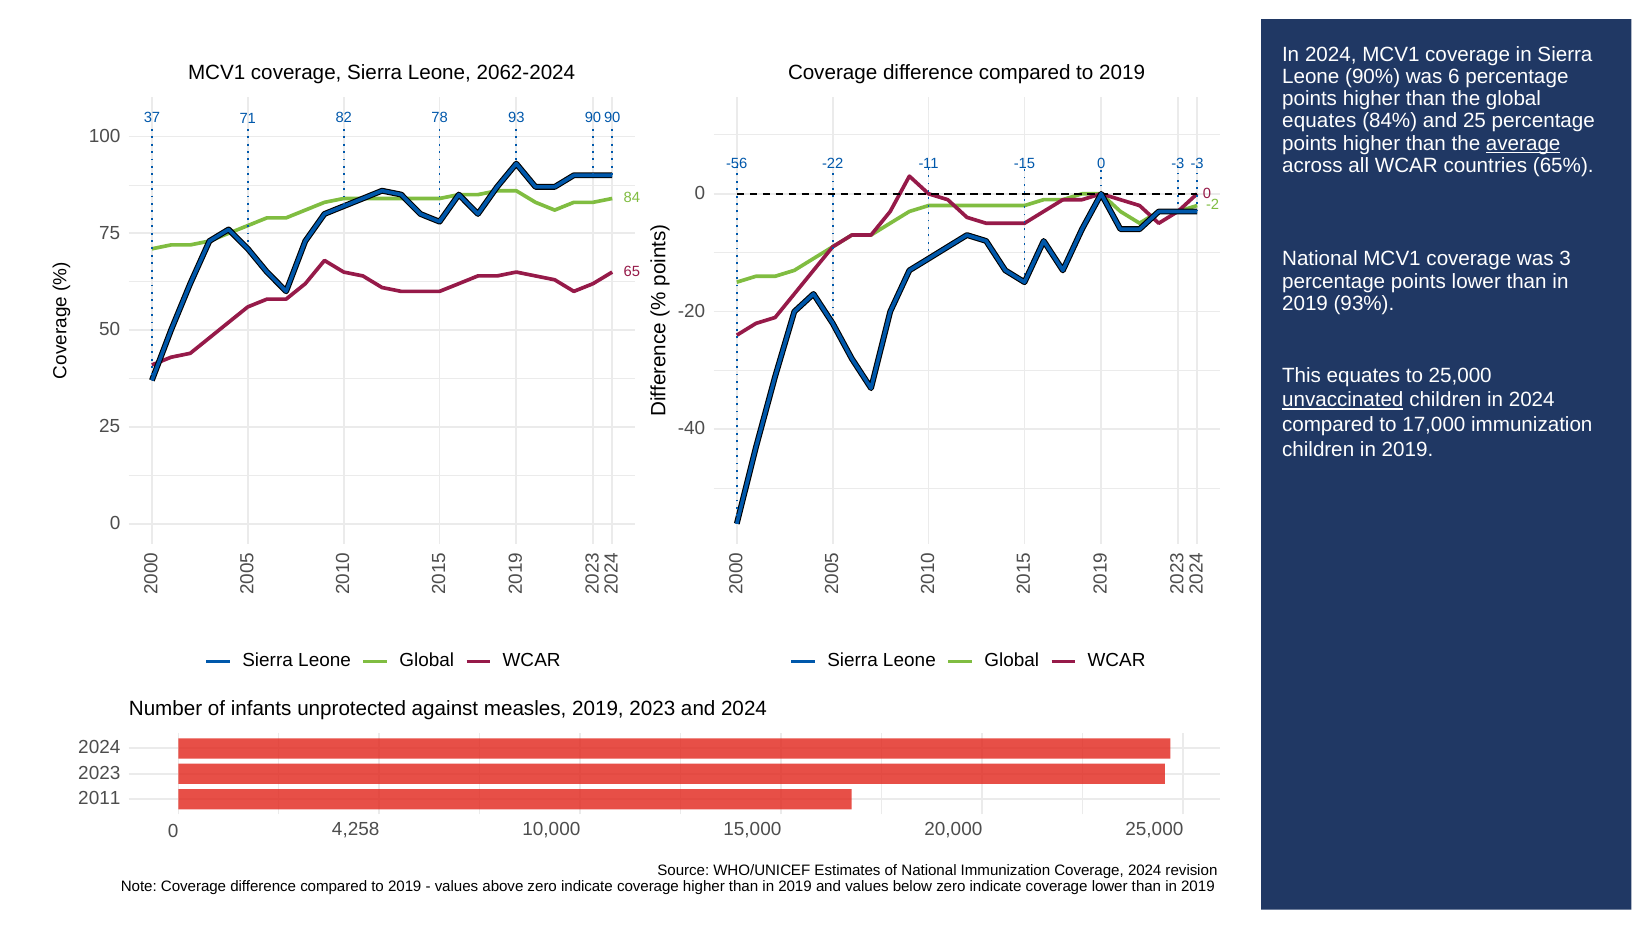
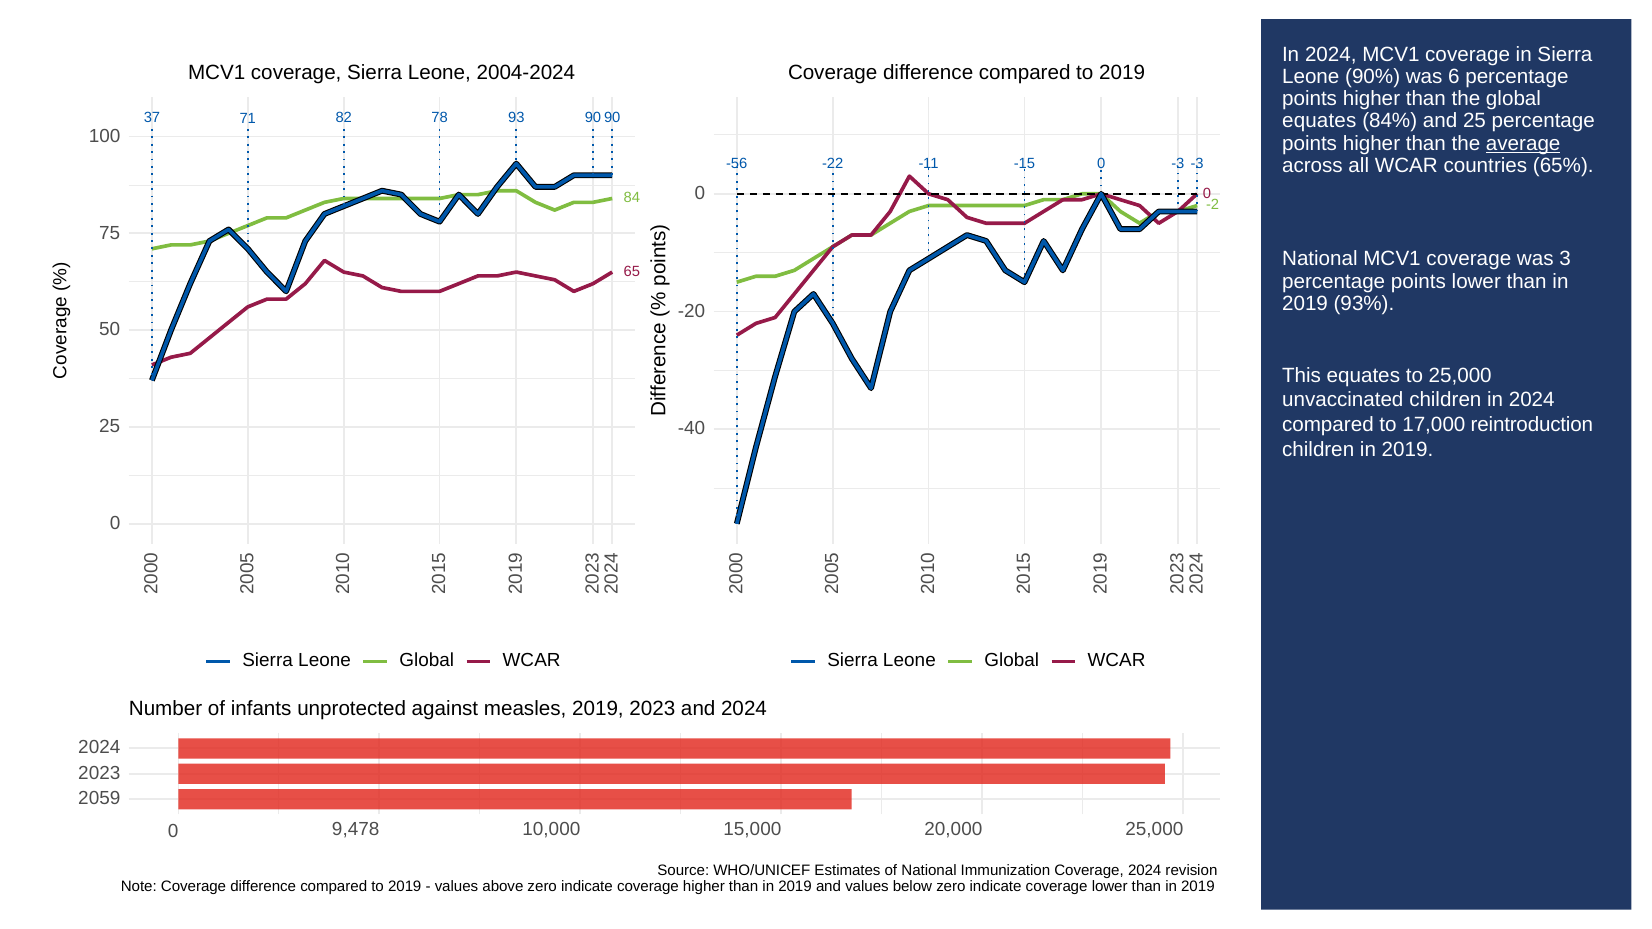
2062-2024: 2062-2024 -> 2004-2024 (526, 73)
unvaccinated underline: present -> none (1343, 400)
17,000 immunization: immunization -> reintroduction (1532, 425)
2011: 2011 -> 2059 (99, 799)
4,258: 4,258 -> 9,478 (356, 830)
